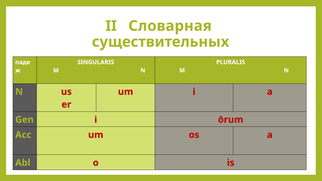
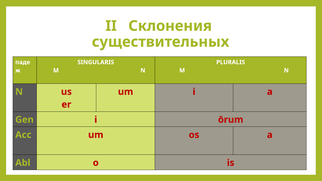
Словарная: Словарная -> Склонения (170, 26)
